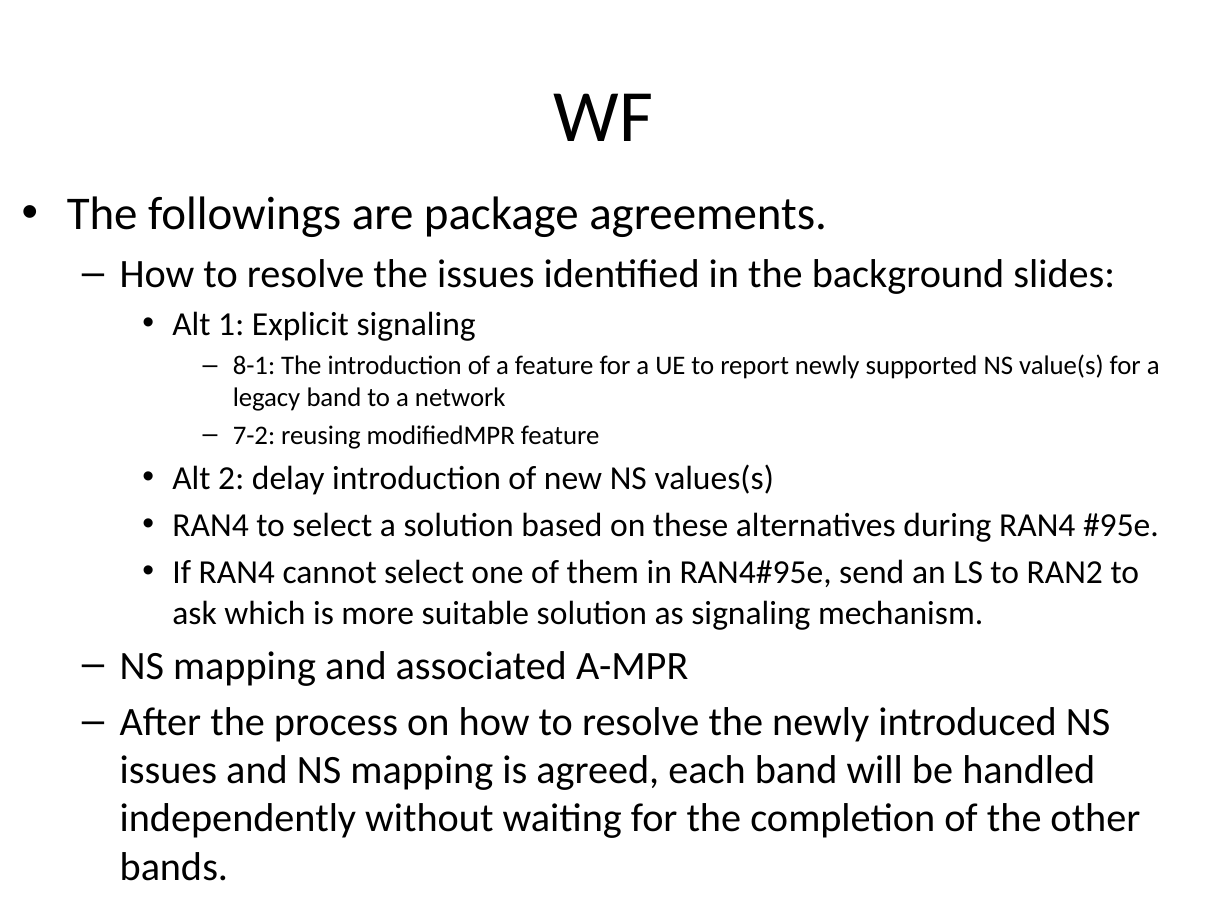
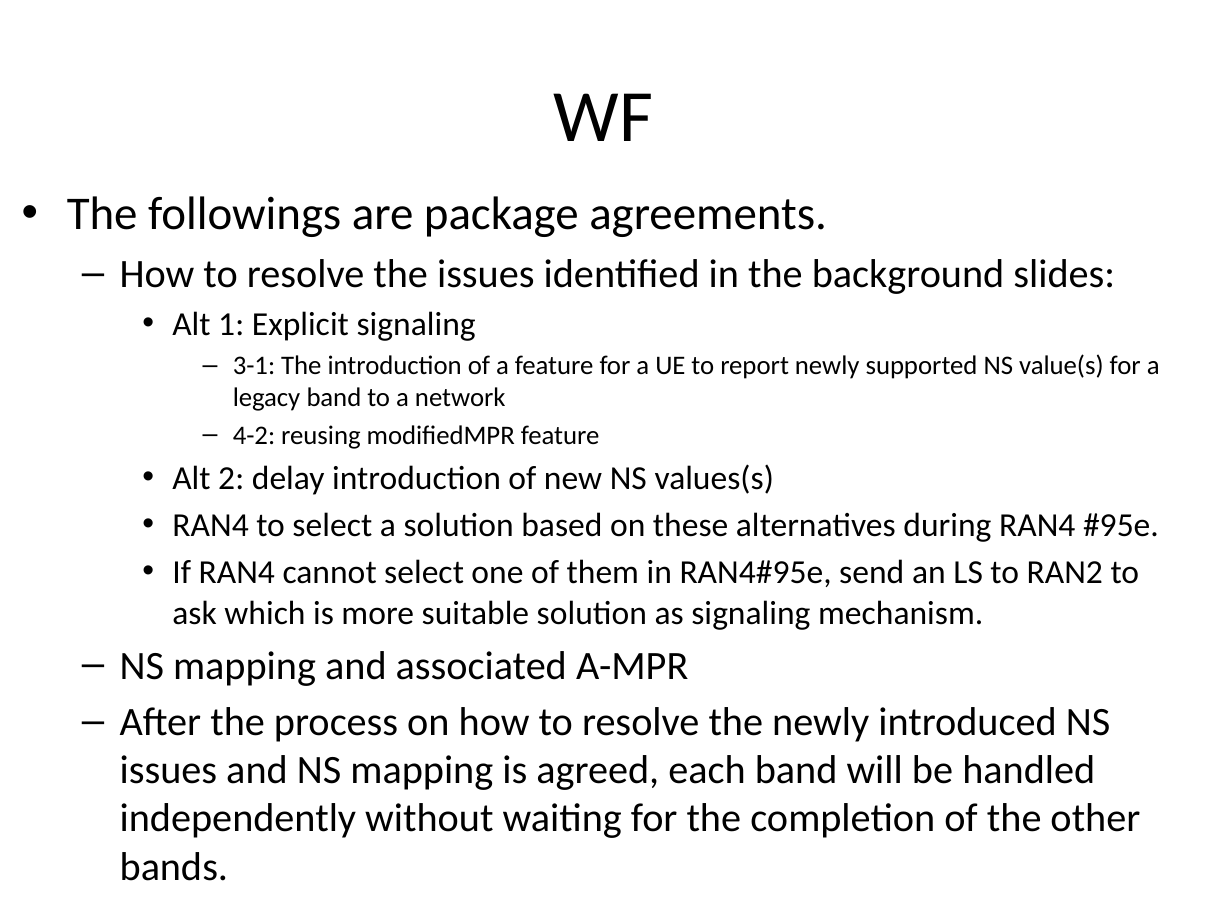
8-1: 8-1 -> 3-1 (254, 366)
7-2: 7-2 -> 4-2 (254, 435)
